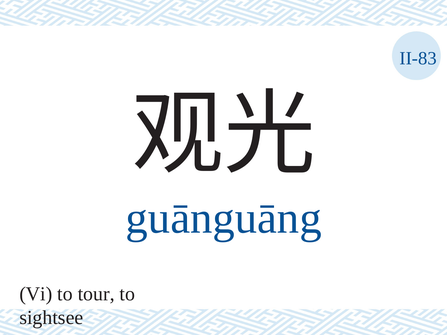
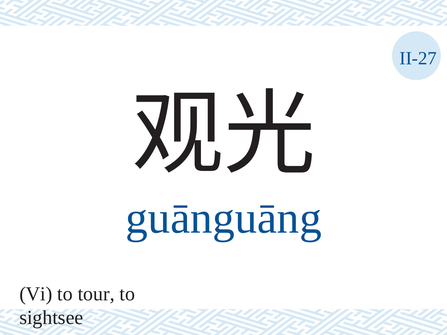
II-83: II-83 -> II-27 (418, 59)
